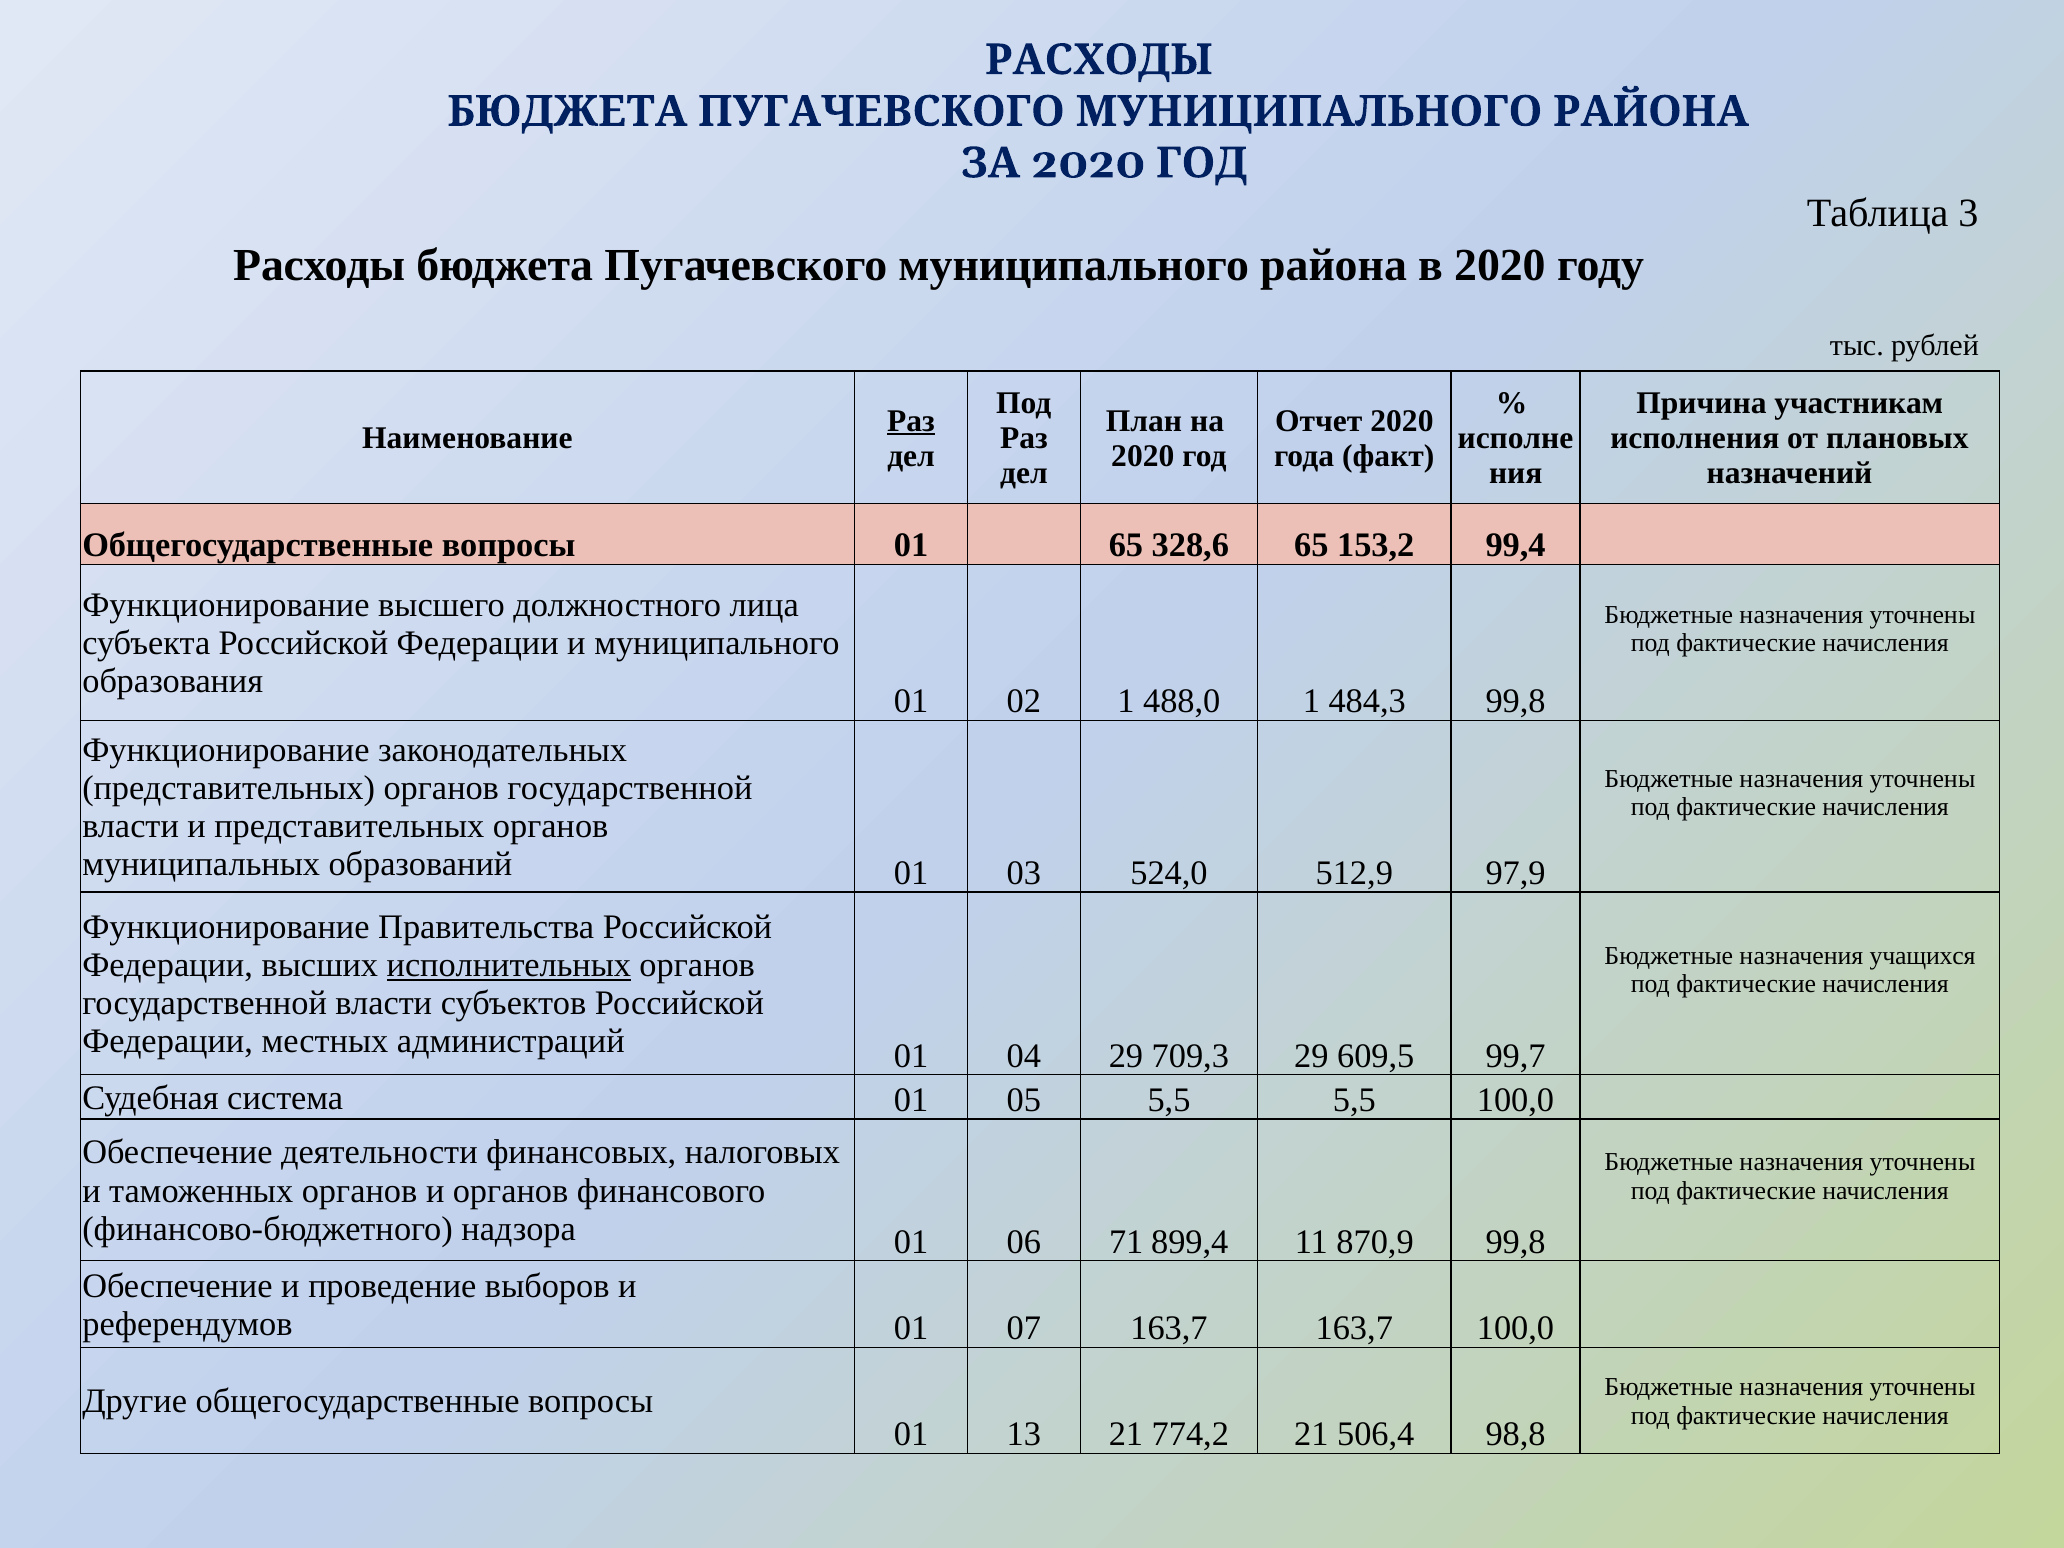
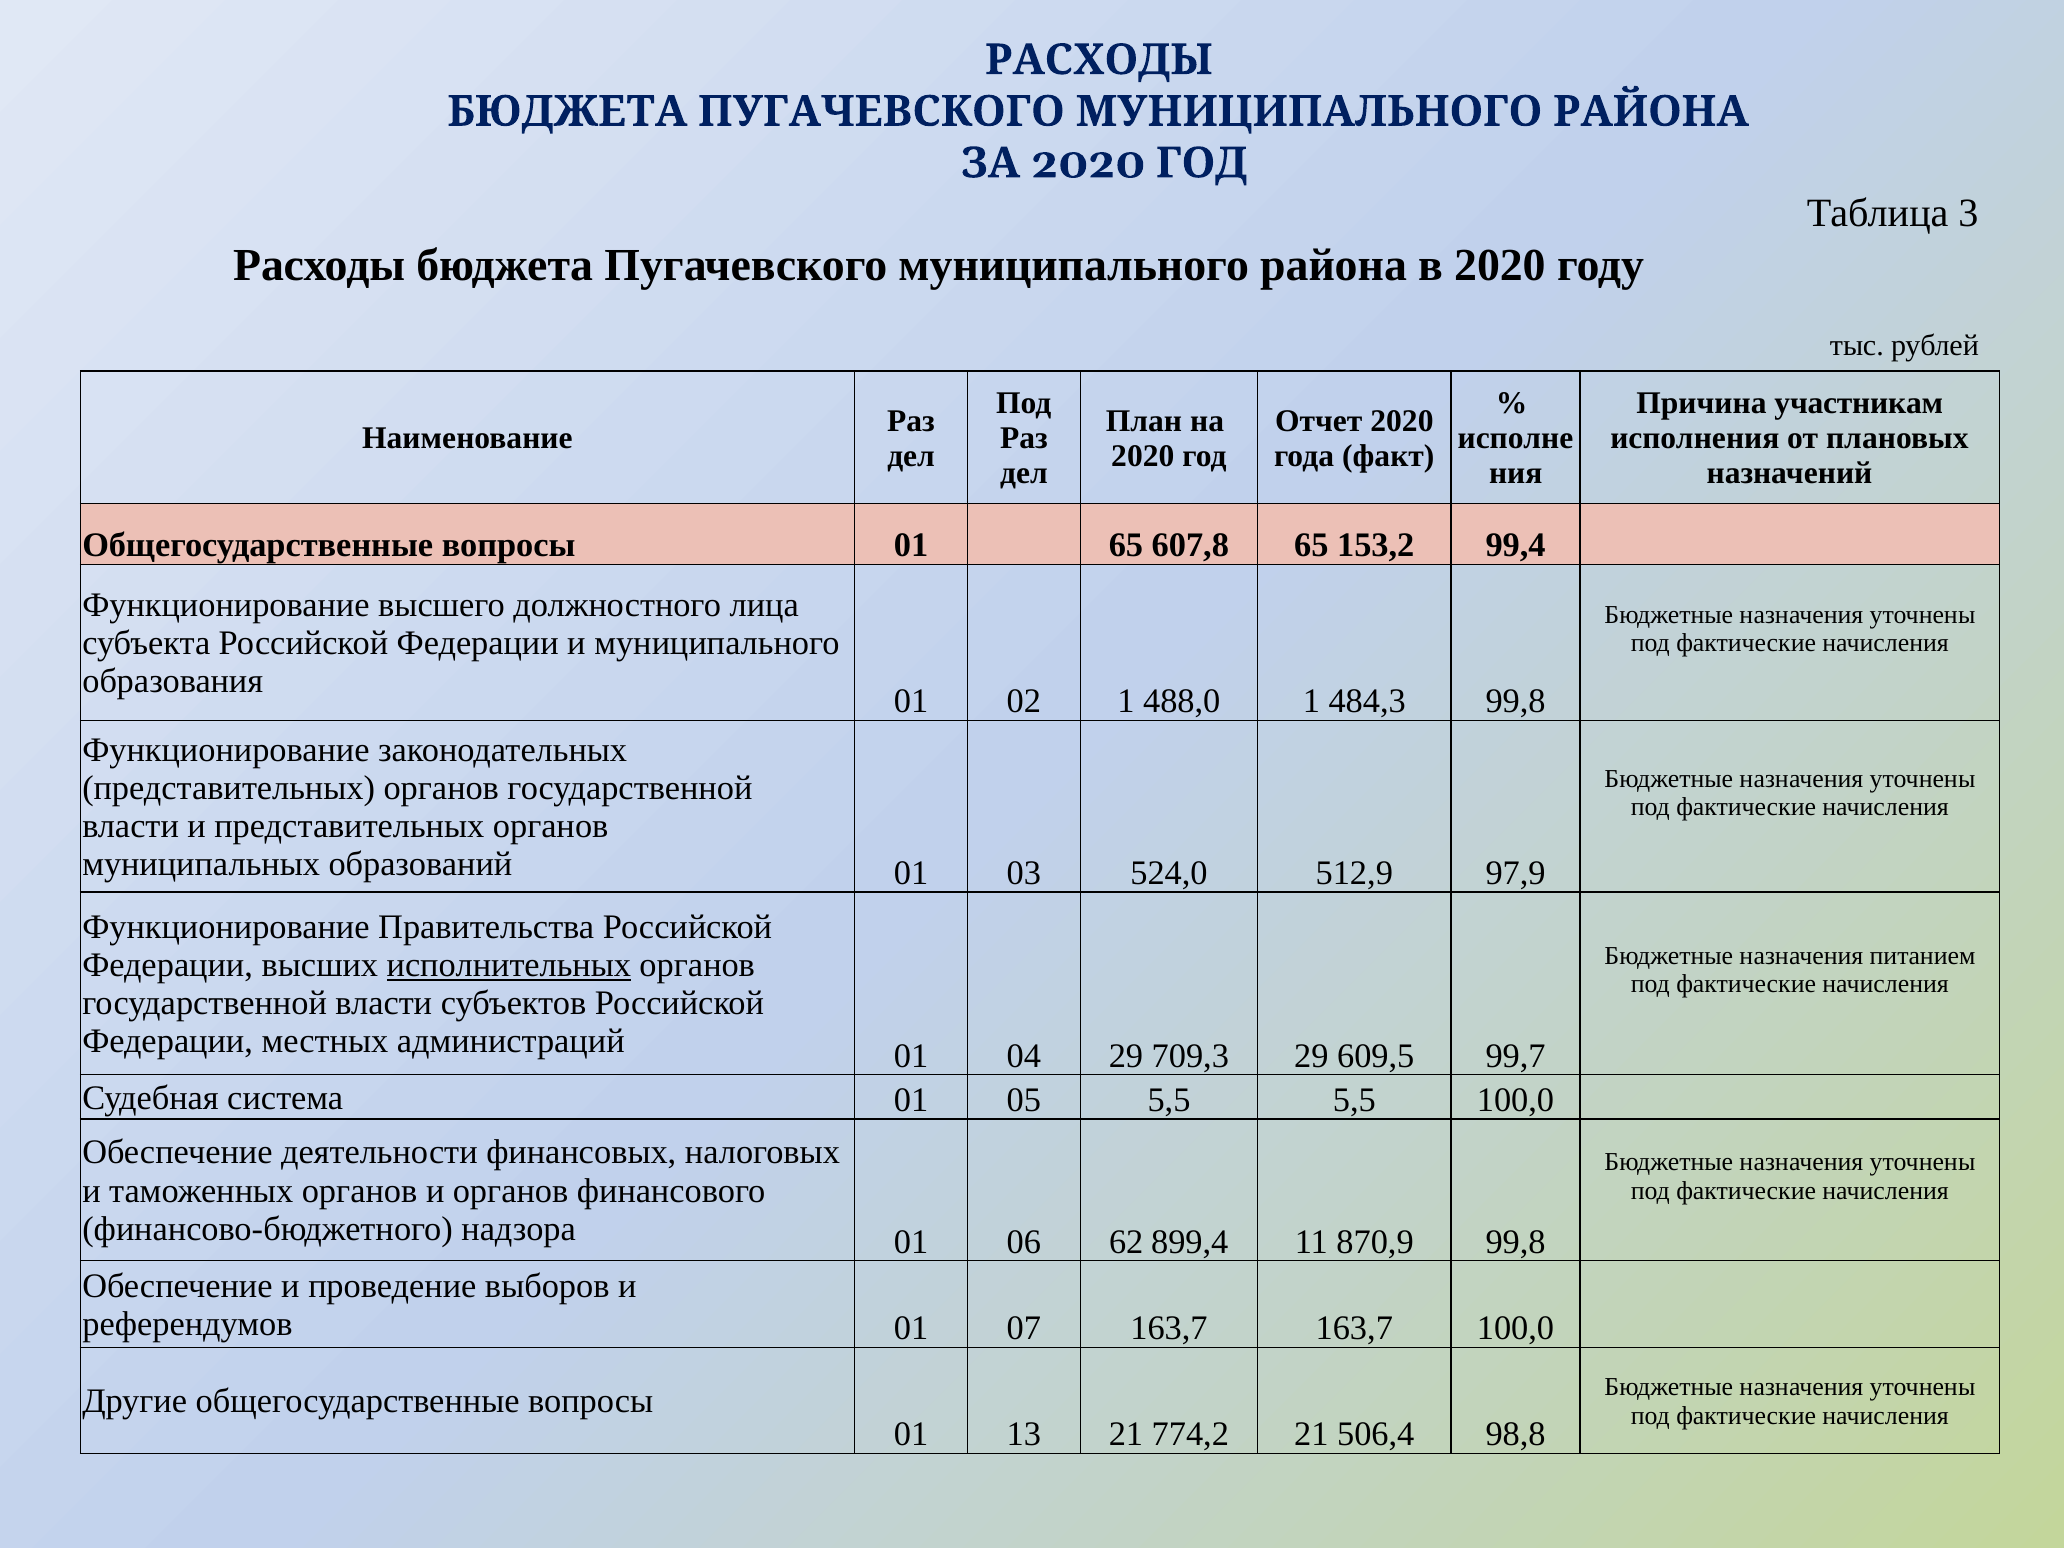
Раз underline: present -> none (911, 421)
328,6: 328,6 -> 607,8 (1190, 545)
учащихся: учащихся -> питанием (1923, 956)
71: 71 -> 62 (1126, 1242)
